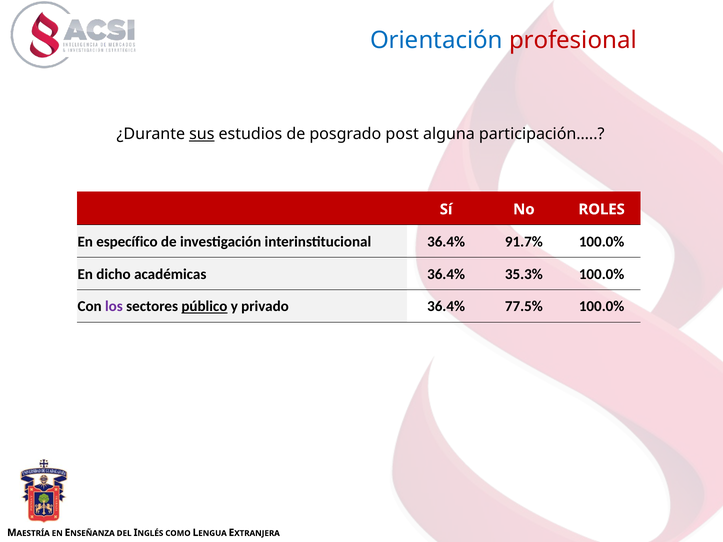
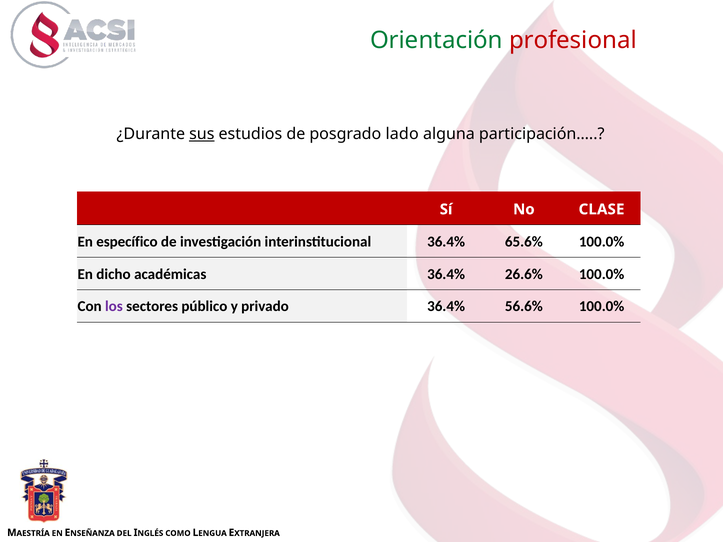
Orientación colour: blue -> green (436, 40)
post: post -> lado (402, 134)
ROLES: ROLES -> CLASE (602, 209)
91.7%: 91.7% -> 65.6% (524, 242)
35.3%: 35.3% -> 26.6% (524, 274)
público underline: present -> none (204, 307)
77.5%: 77.5% -> 56.6% (524, 307)
